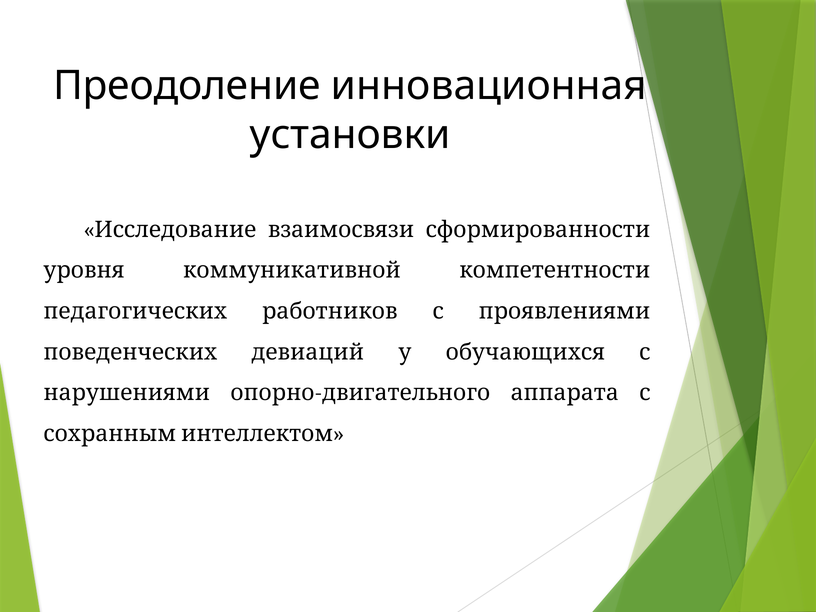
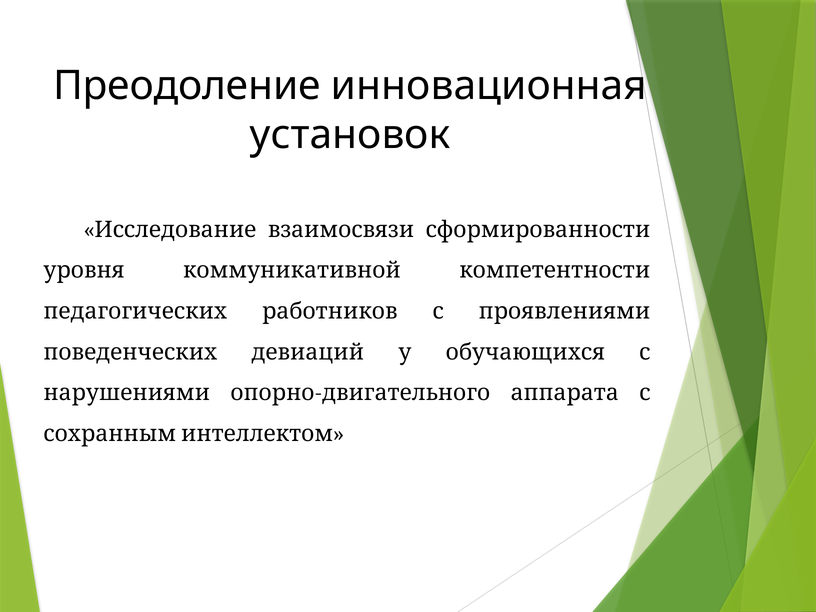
установки: установки -> установок (350, 135)
